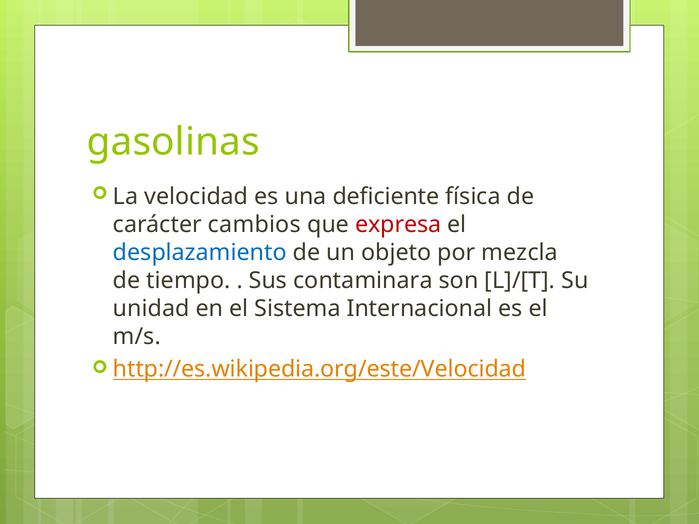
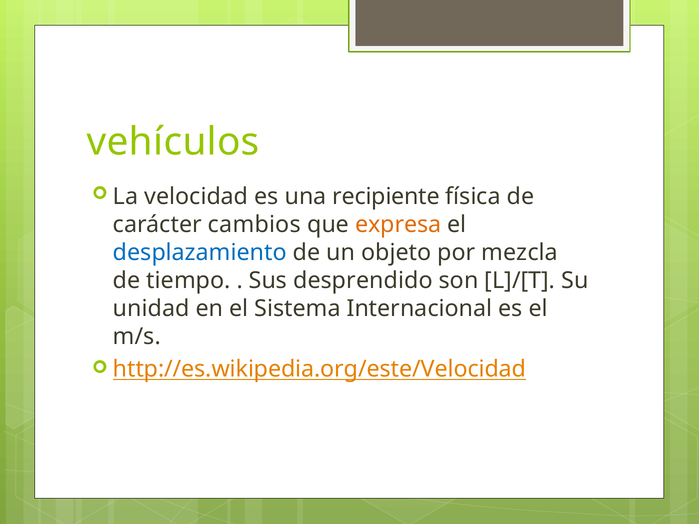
gasolinas: gasolinas -> vehículos (173, 142)
deficiente: deficiente -> recipiente (386, 197)
expresa colour: red -> orange (398, 225)
contaminara: contaminara -> desprendido (363, 281)
